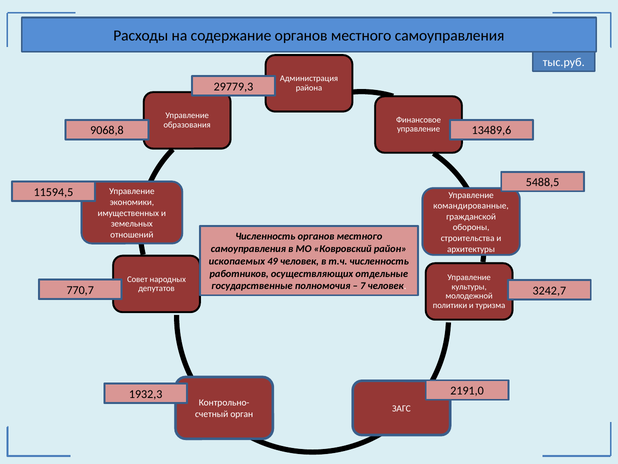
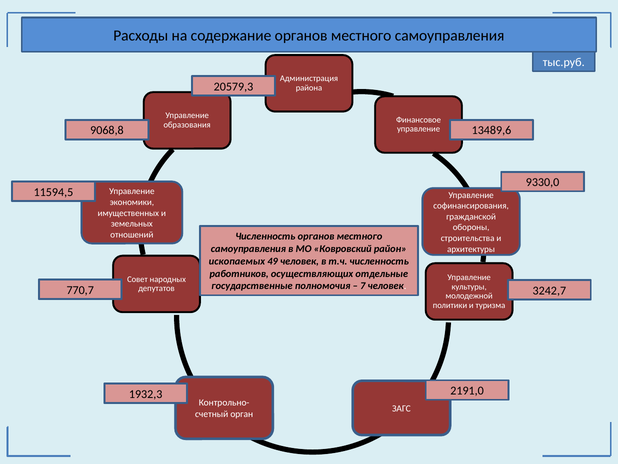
29779,3: 29779,3 -> 20579,3 (233, 87)
5488,5: 5488,5 -> 9330,0 (543, 182)
командированные: командированные -> софинансирования (471, 206)
